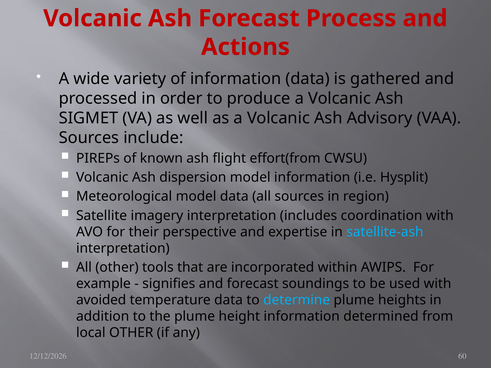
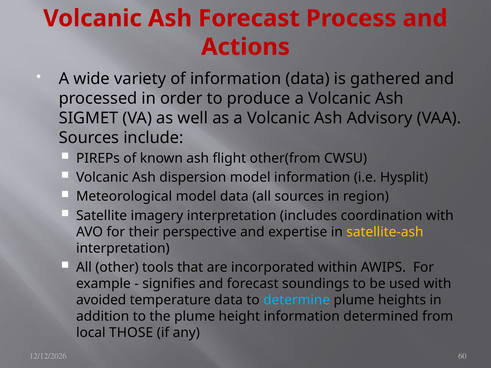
effort(from: effort(from -> other(from (285, 158)
satellite-ash colour: light blue -> yellow (385, 232)
local OTHER: OTHER -> THOSE (131, 333)
